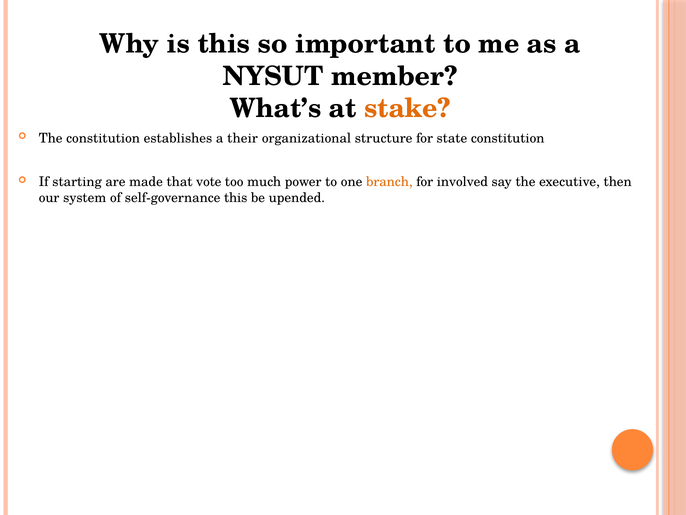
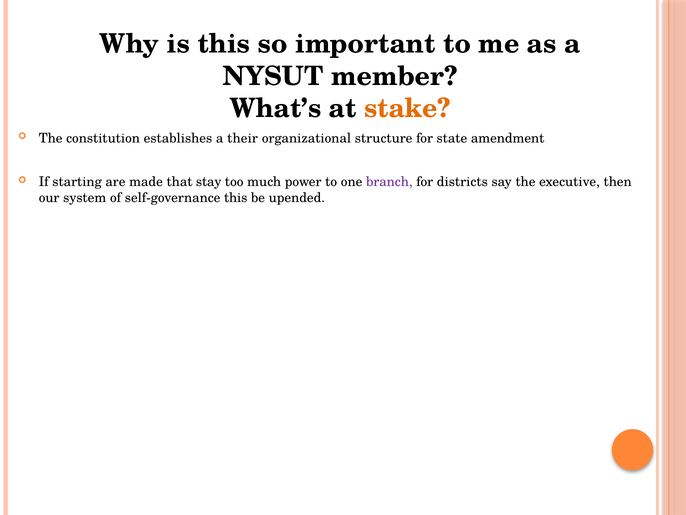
state constitution: constitution -> amendment (508, 138)
vote: vote -> stay (209, 182)
branch colour: orange -> purple (389, 182)
involved: involved -> districts (462, 182)
